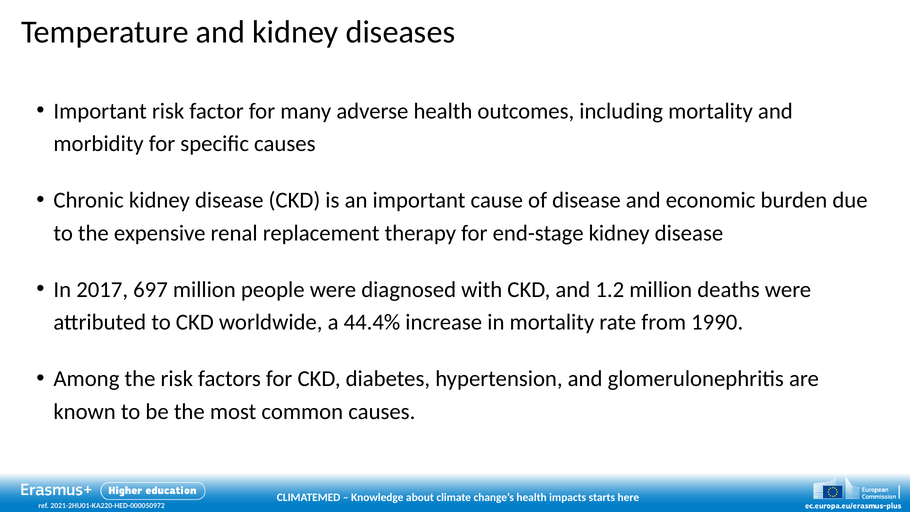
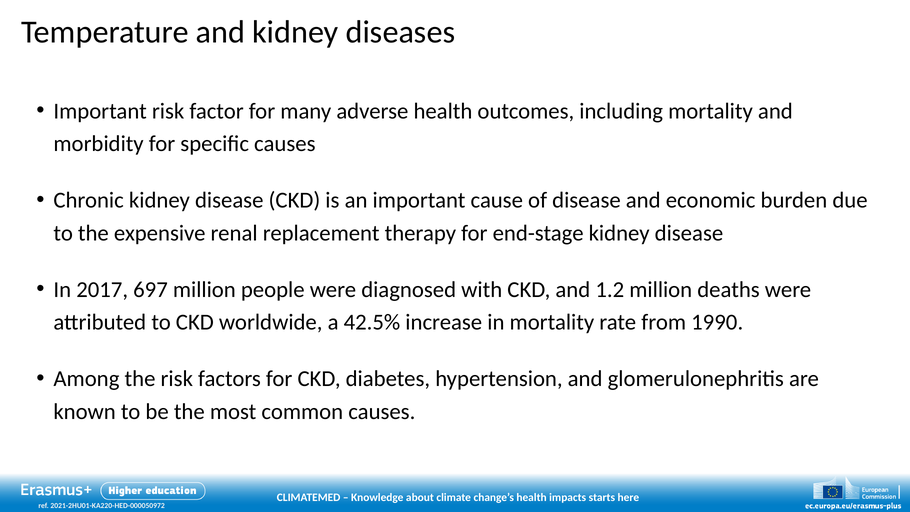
44.4%: 44.4% -> 42.5% (372, 322)
